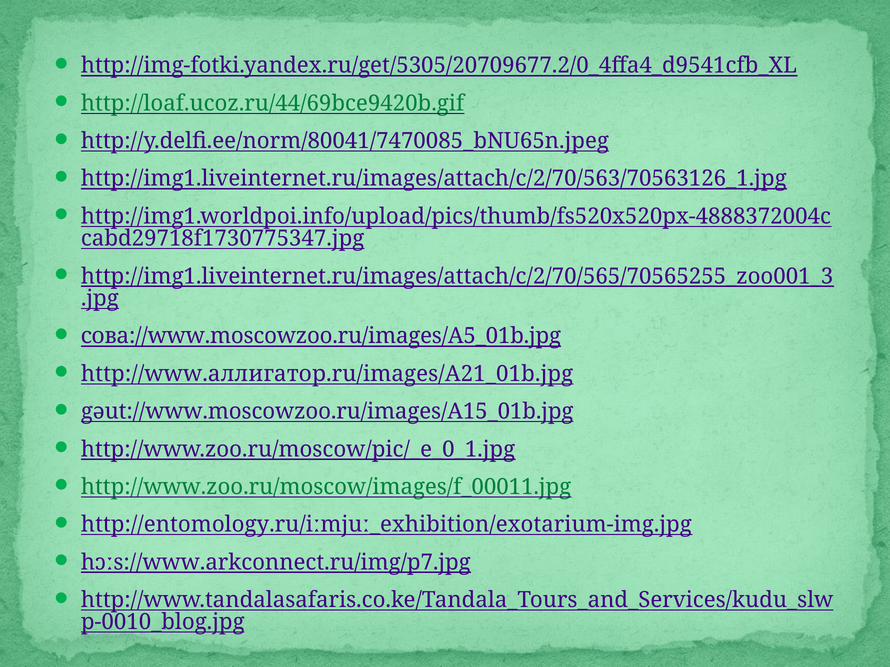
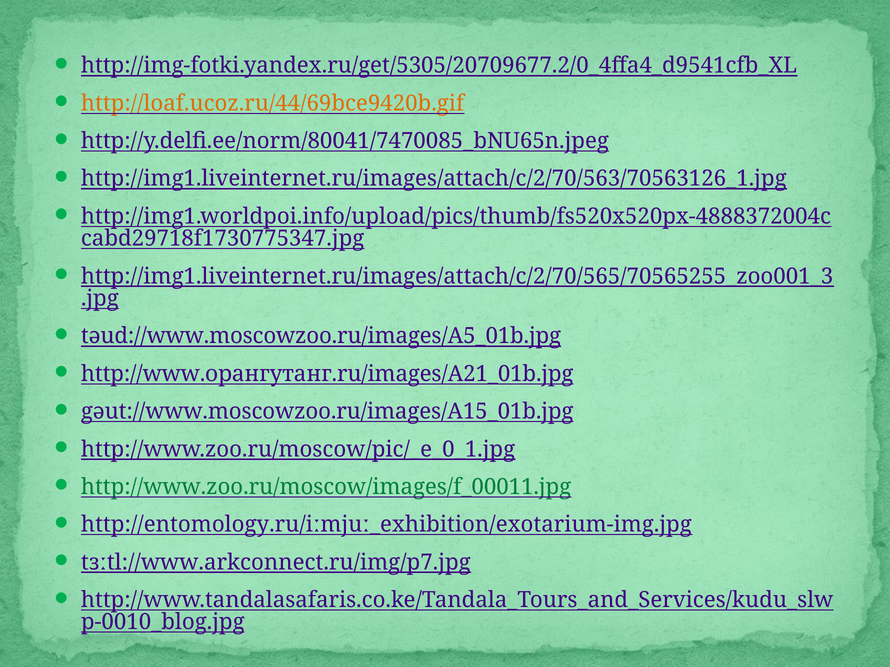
http://loaf.ucoz.ru/44/69bce9420b.gif colour: green -> orange (273, 103)
сова://www.moscowzoo.ru/images/A5_01b.jpg: сова://www.moscowzoo.ru/images/A5_01b.jpg -> təud://www.moscowzoo.ru/images/A5_01b.jpg (321, 336)
http://www.аллигатор.ru/images/A21_01b.jpg: http://www.аллигатор.ru/images/A21_01b.jpg -> http://www.орангутанг.ru/images/A21_01b.jpg (327, 374)
hɔːs://www.arkconnect.ru/img/p7.jpg: hɔːs://www.arkconnect.ru/img/p7.jpg -> tɜːtl://www.arkconnect.ru/img/p7.jpg (276, 563)
